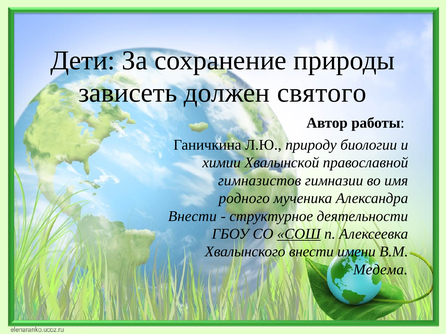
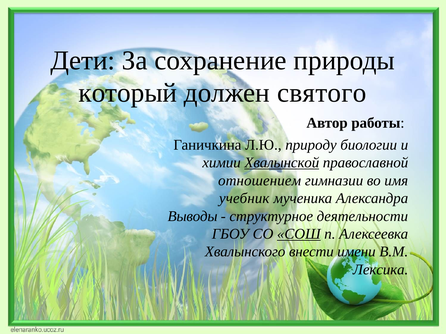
зависеть: зависеть -> который (128, 93)
Хвалынской underline: none -> present (282, 163)
гимназистов: гимназистов -> отношением (260, 181)
родного: родного -> учебник (244, 199)
Внести: Внести -> Выводы (193, 216)
Медема: Медема -> Лексика (381, 270)
